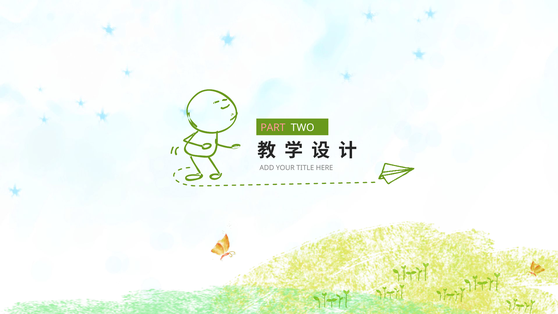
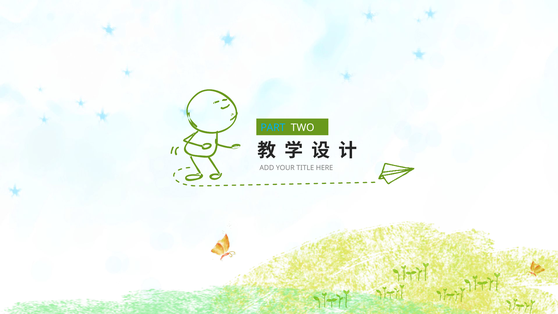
PART colour: pink -> light blue (273, 128)
